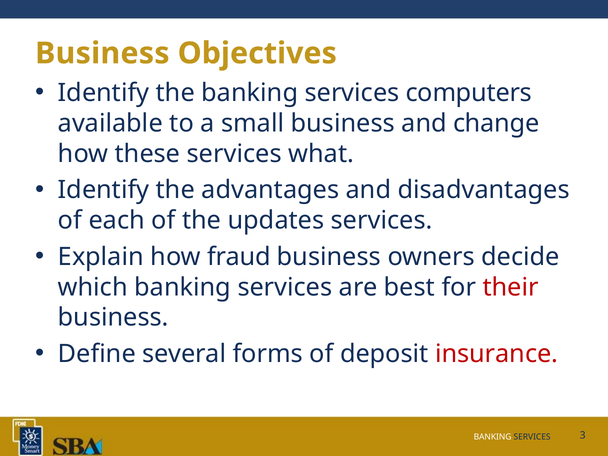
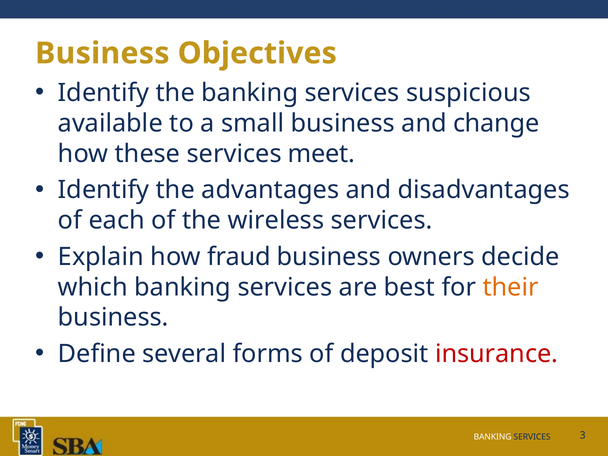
computers: computers -> suspicious (469, 93)
what: what -> meet (321, 154)
updates: updates -> wireless (276, 220)
their colour: red -> orange (511, 287)
